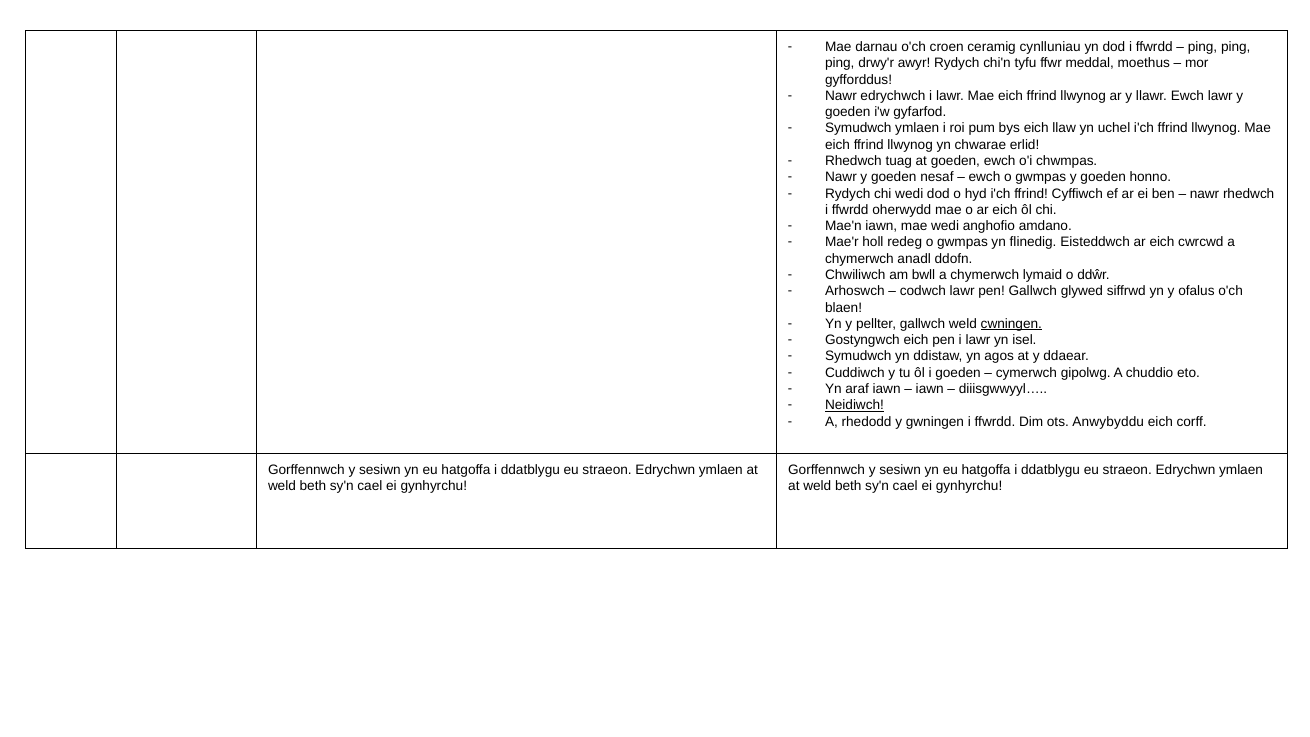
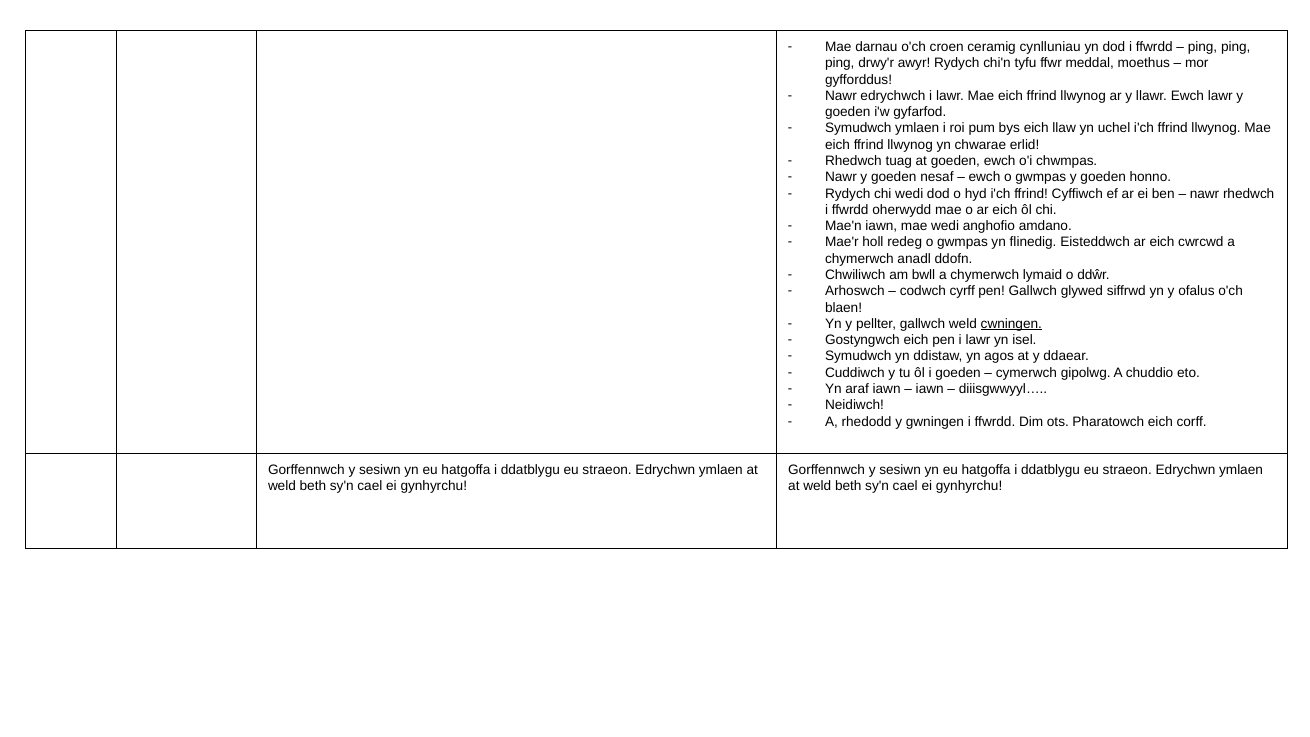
codwch lawr: lawr -> cyrff (962, 291)
Neidiwch underline: present -> none (855, 405)
Anwybyddu: Anwybyddu -> Pharatowch (1108, 422)
